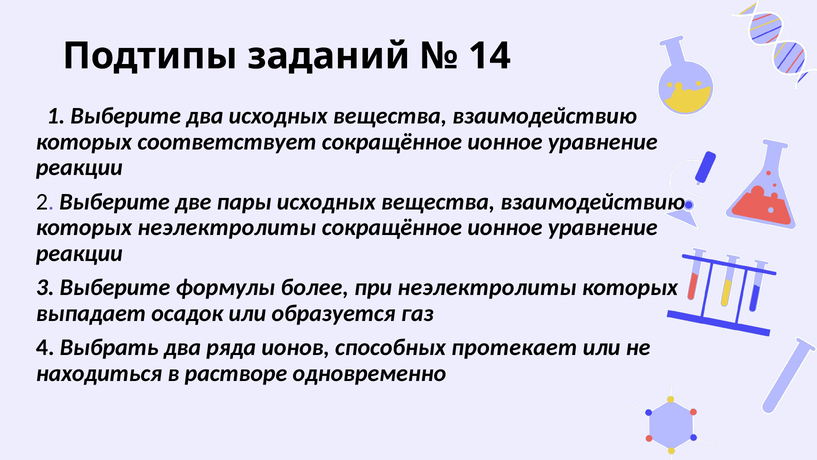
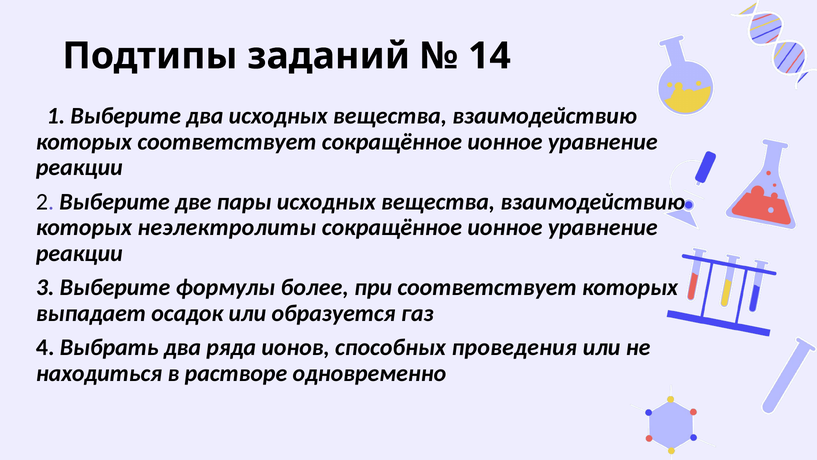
при неэлектролиты: неэлектролиты -> соответствует (487, 287)
протекает: протекает -> проведения (514, 347)
